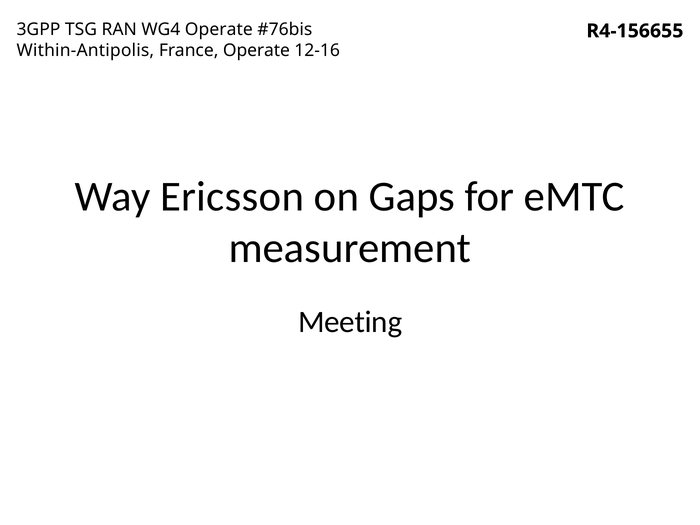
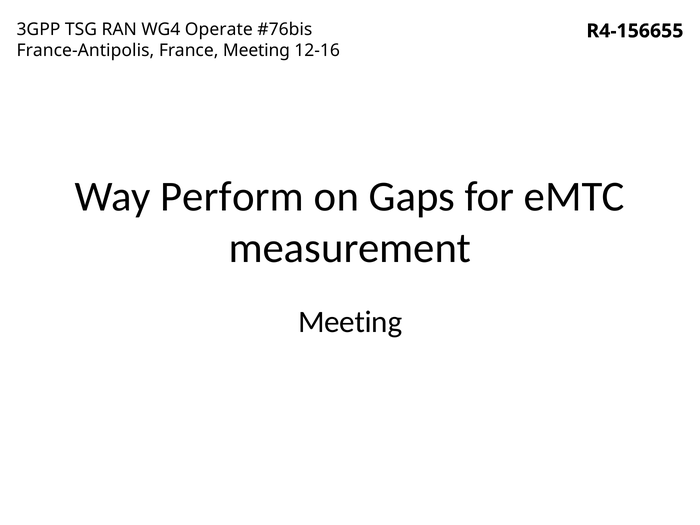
Within-Antipolis: Within-Antipolis -> France-Antipolis (85, 51)
France Operate: Operate -> Meeting (256, 51)
Ericsson: Ericsson -> Perform (232, 197)
